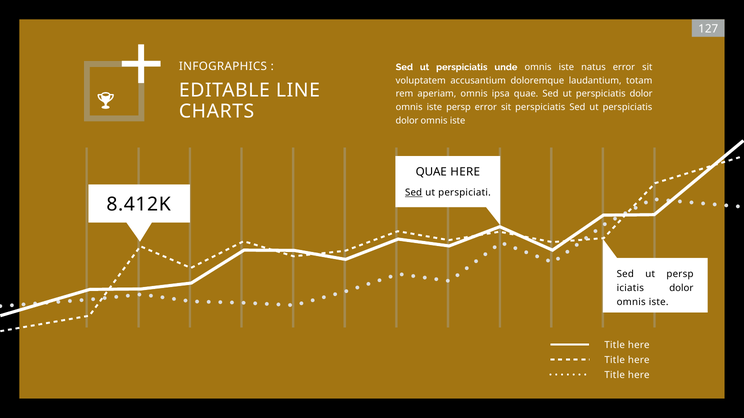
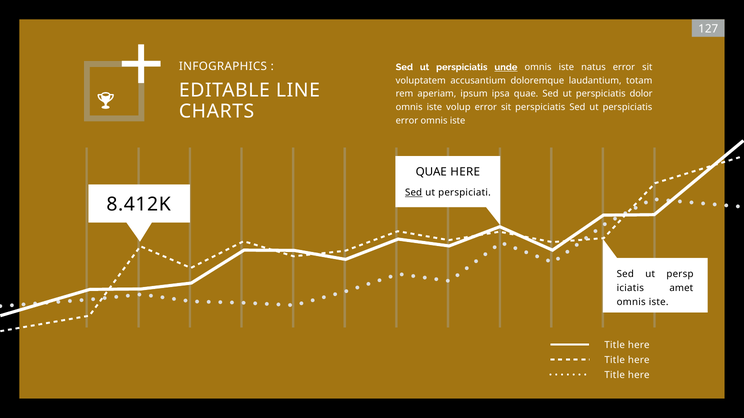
unde underline: none -> present (506, 67)
aperiam omnis: omnis -> ipsum (474, 94)
iste persp: persp -> volup (458, 107)
dolor: dolor -> error (407, 121)
iciatis dolor: dolor -> amet (681, 288)
